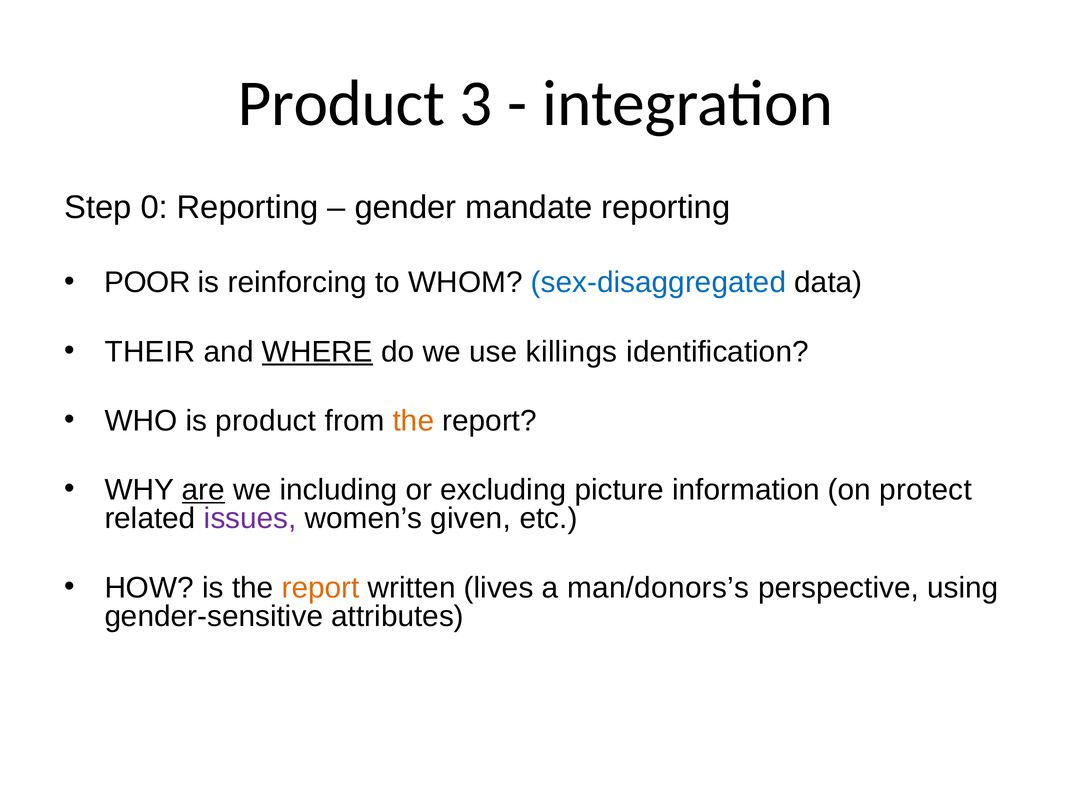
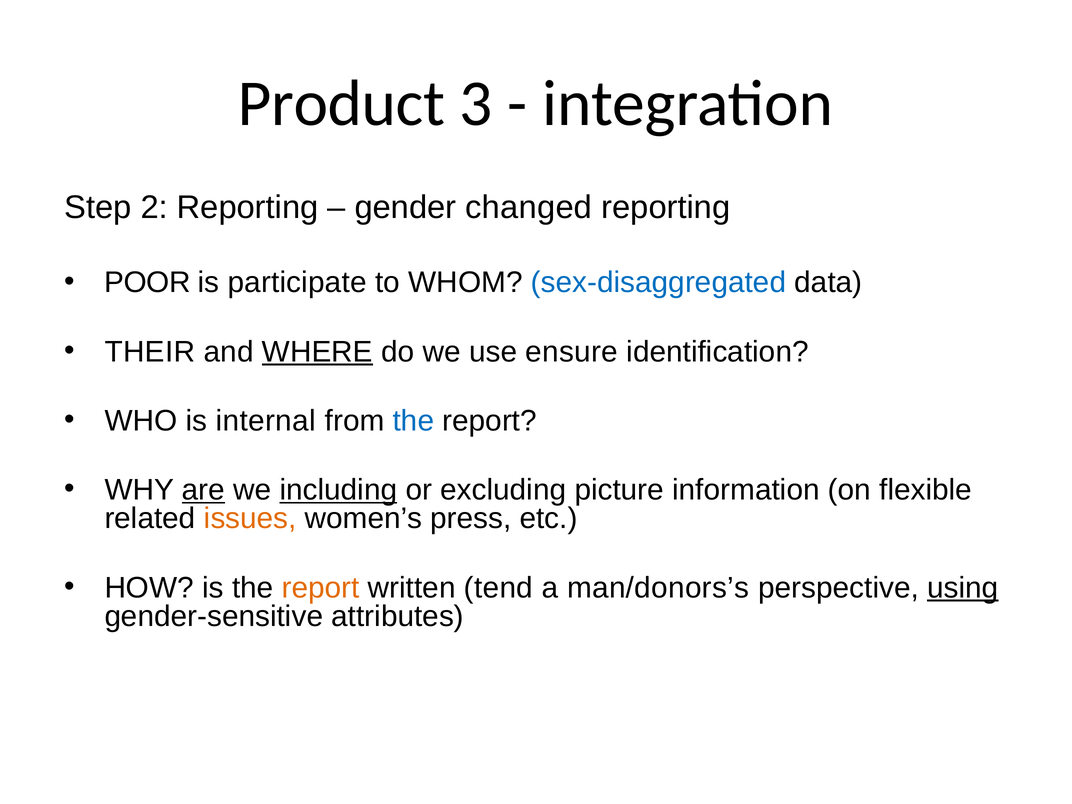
0: 0 -> 2 (154, 207)
mandate: mandate -> changed (529, 207)
reinforcing: reinforcing -> participate (297, 283)
killings: killings -> ensure (572, 352)
is product: product -> internal (266, 421)
the colour: orange -> blue (413, 421)
including underline: none -> present (338, 490)
protect: protect -> flexible (926, 490)
issues colour: purple -> orange (250, 519)
given: given -> press (471, 519)
lives: lives -> tend (499, 588)
using underline: none -> present (963, 588)
